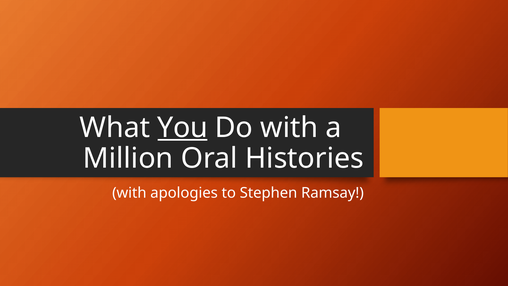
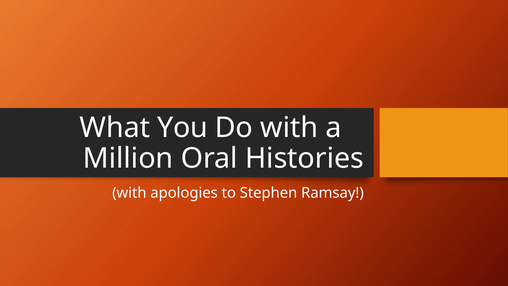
You underline: present -> none (183, 128)
